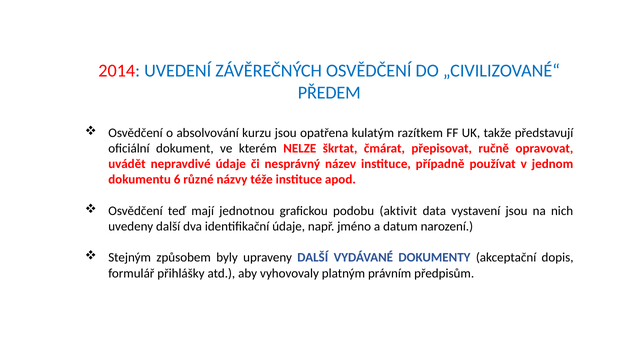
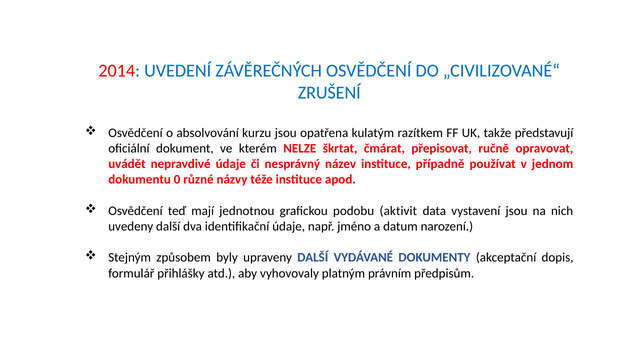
PŘEDEM: PŘEDEM -> ZRUŠENÍ (329, 93)
6: 6 -> 0 (177, 180)
